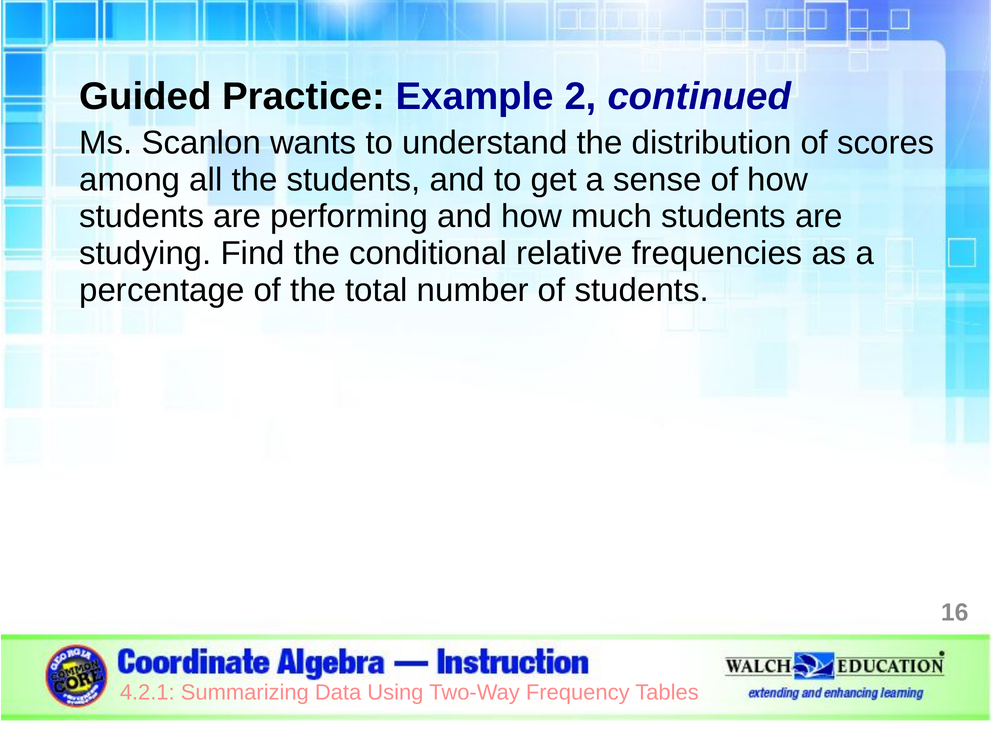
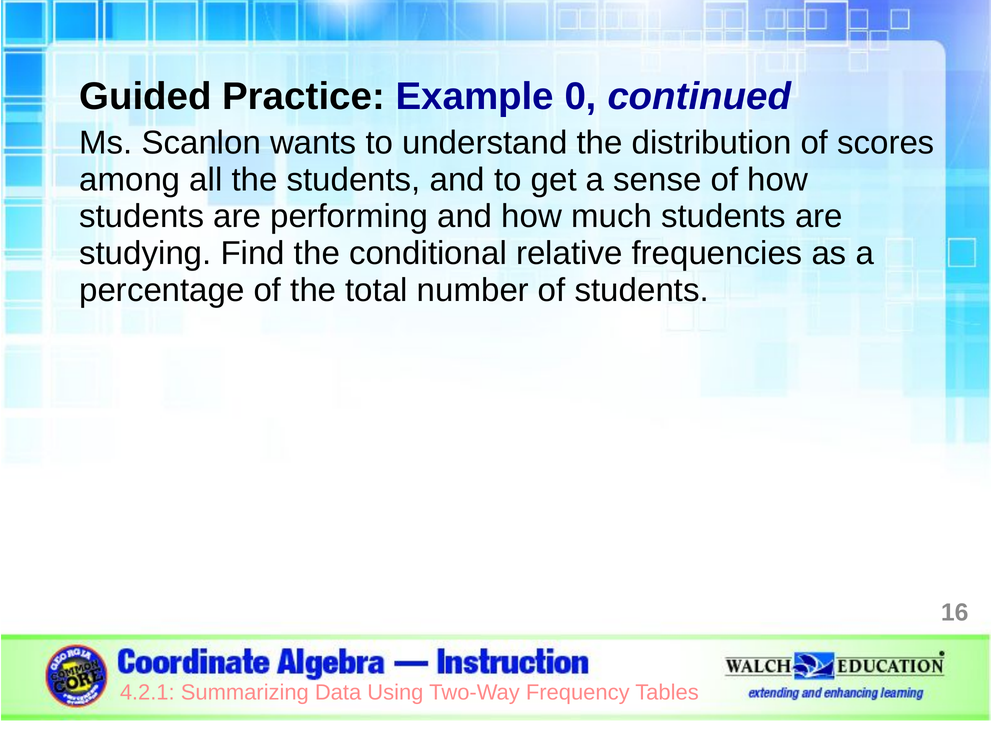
2: 2 -> 0 (581, 96)
